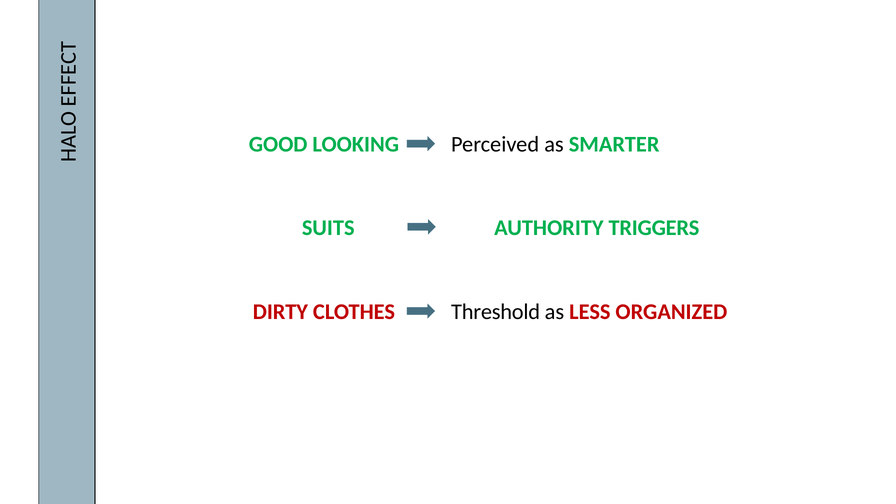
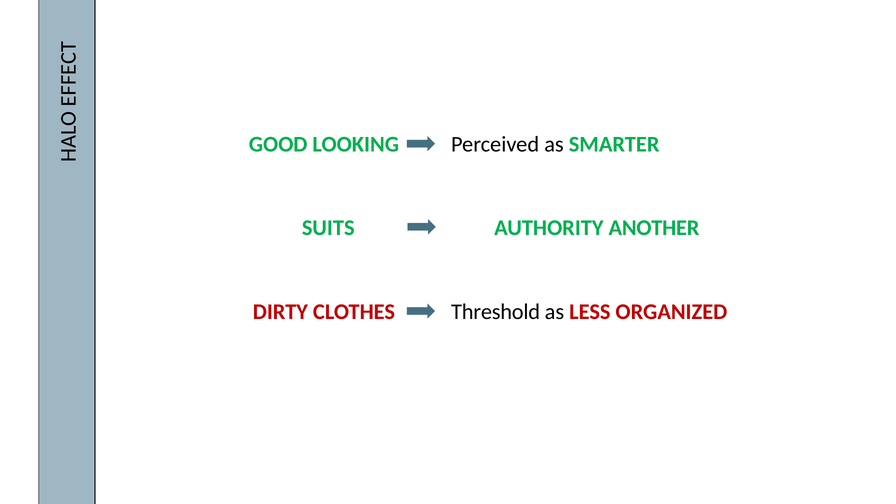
TRIGGERS: TRIGGERS -> ANOTHER (654, 228)
